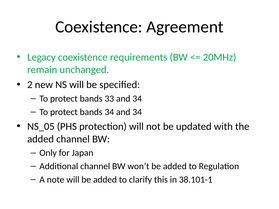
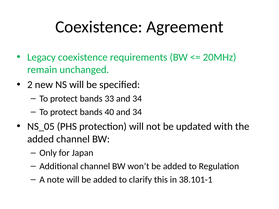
bands 34: 34 -> 40 (109, 112)
